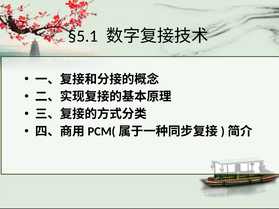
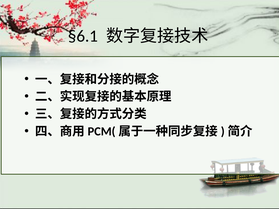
§5.1: §5.1 -> §6.1 (83, 36)
